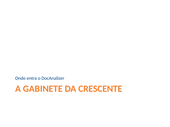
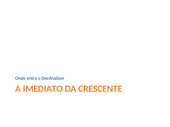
GABINETE: GABINETE -> IMEDIATO (43, 89)
